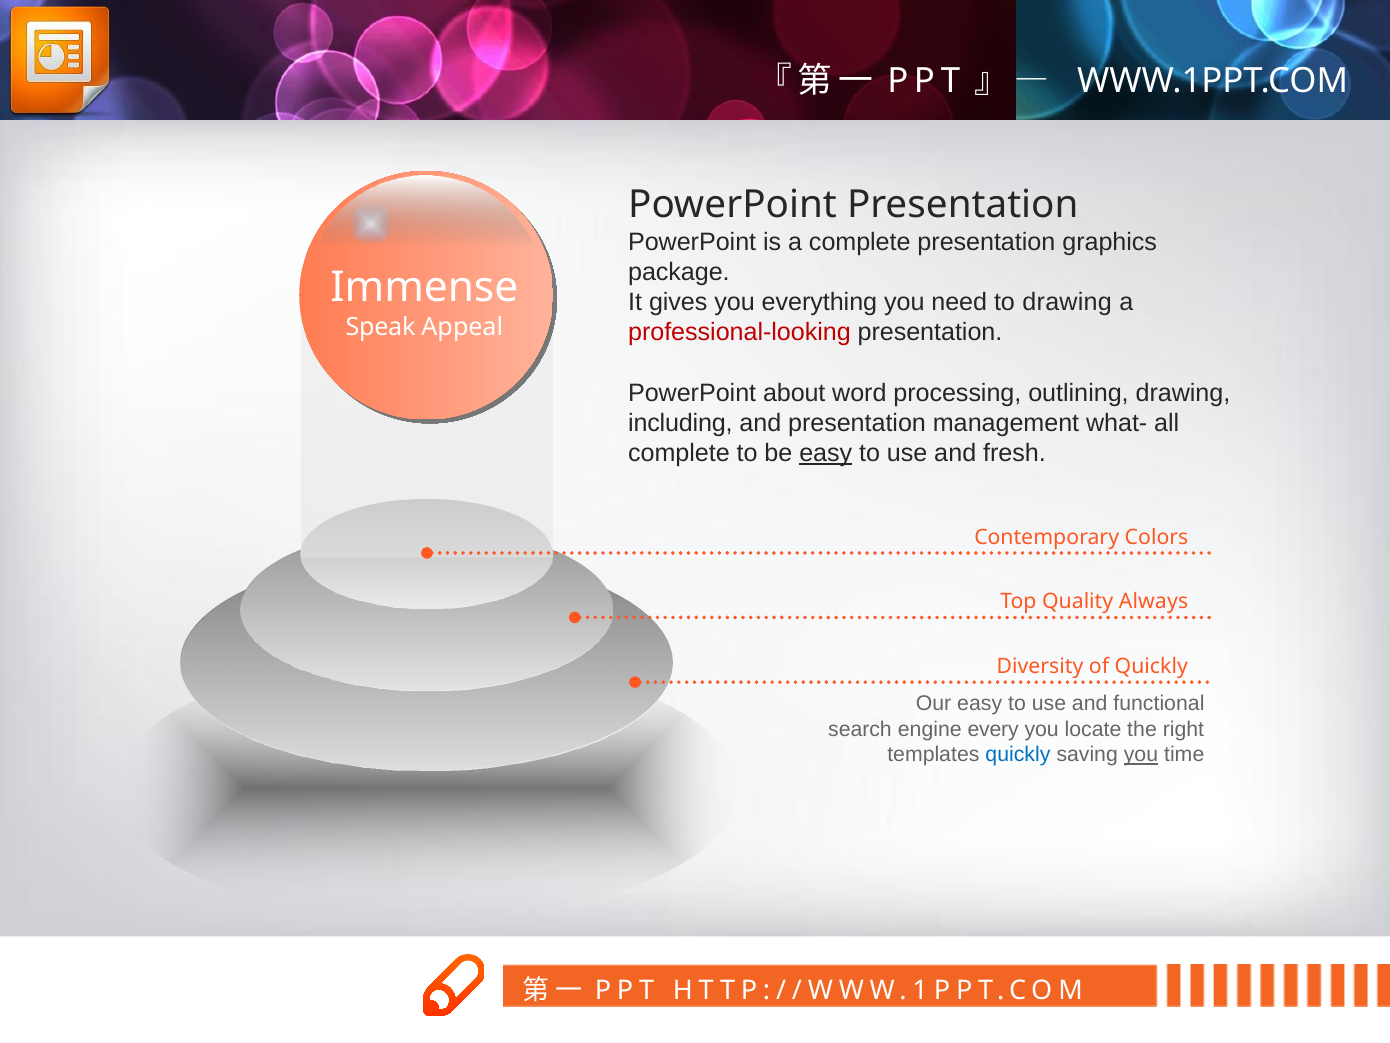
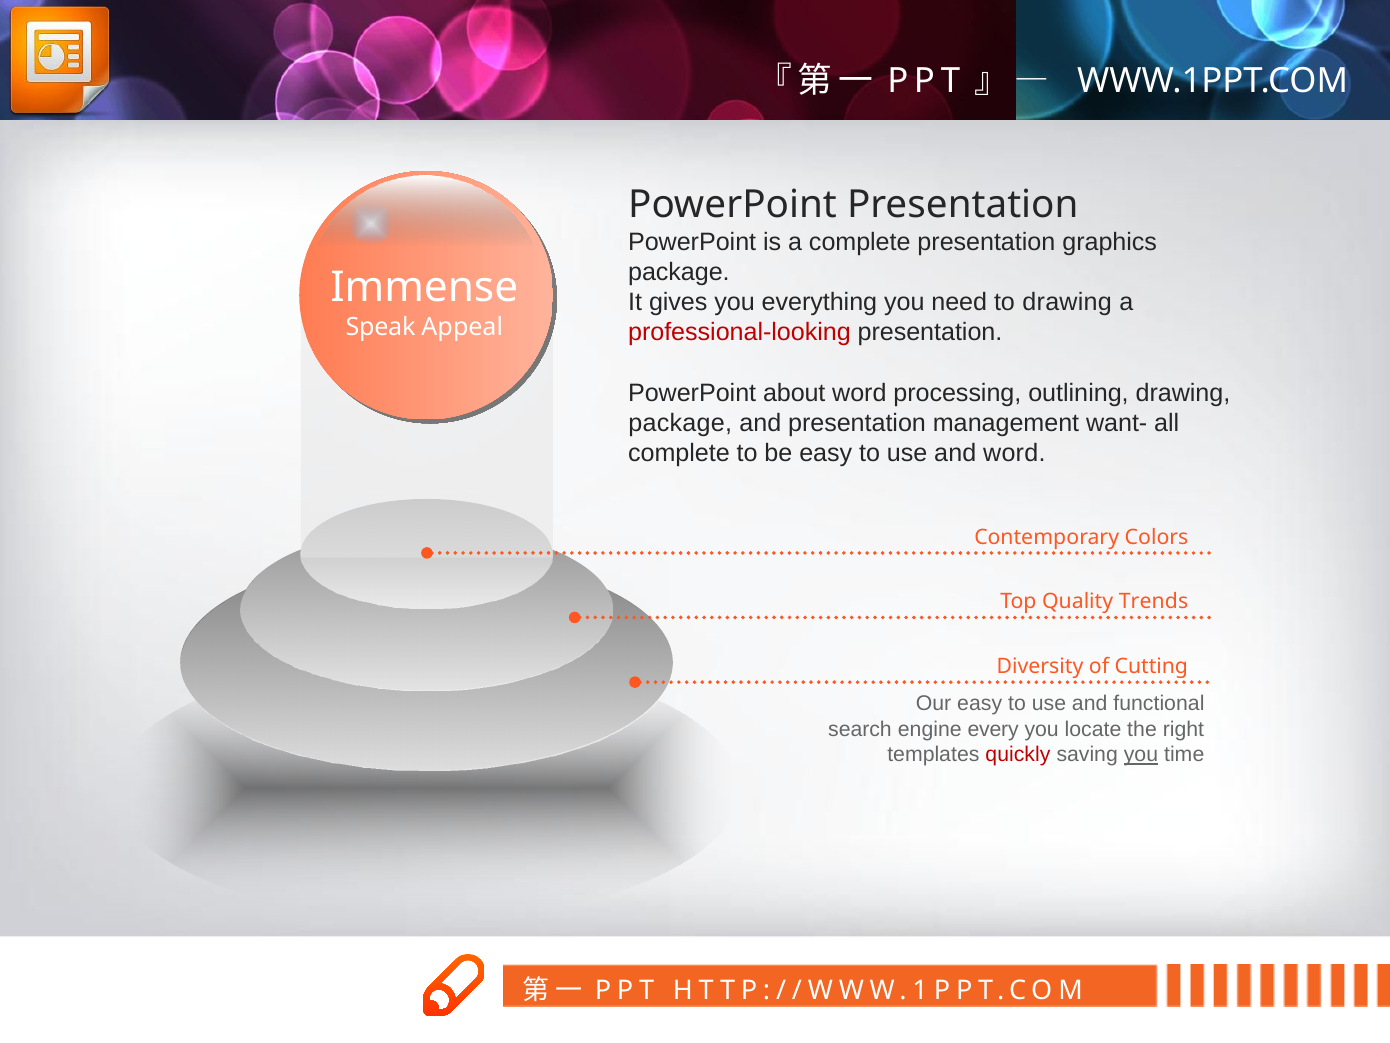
including: including -> package (680, 423)
what-: what- -> want- (1117, 423)
easy underline: present -> none (826, 453)
and fresh: fresh -> word (1014, 453)
Always: Always -> Trends (1154, 601)
of Quickly: Quickly -> Cutting (1151, 666)
quickly colour: blue -> red (1018, 755)
